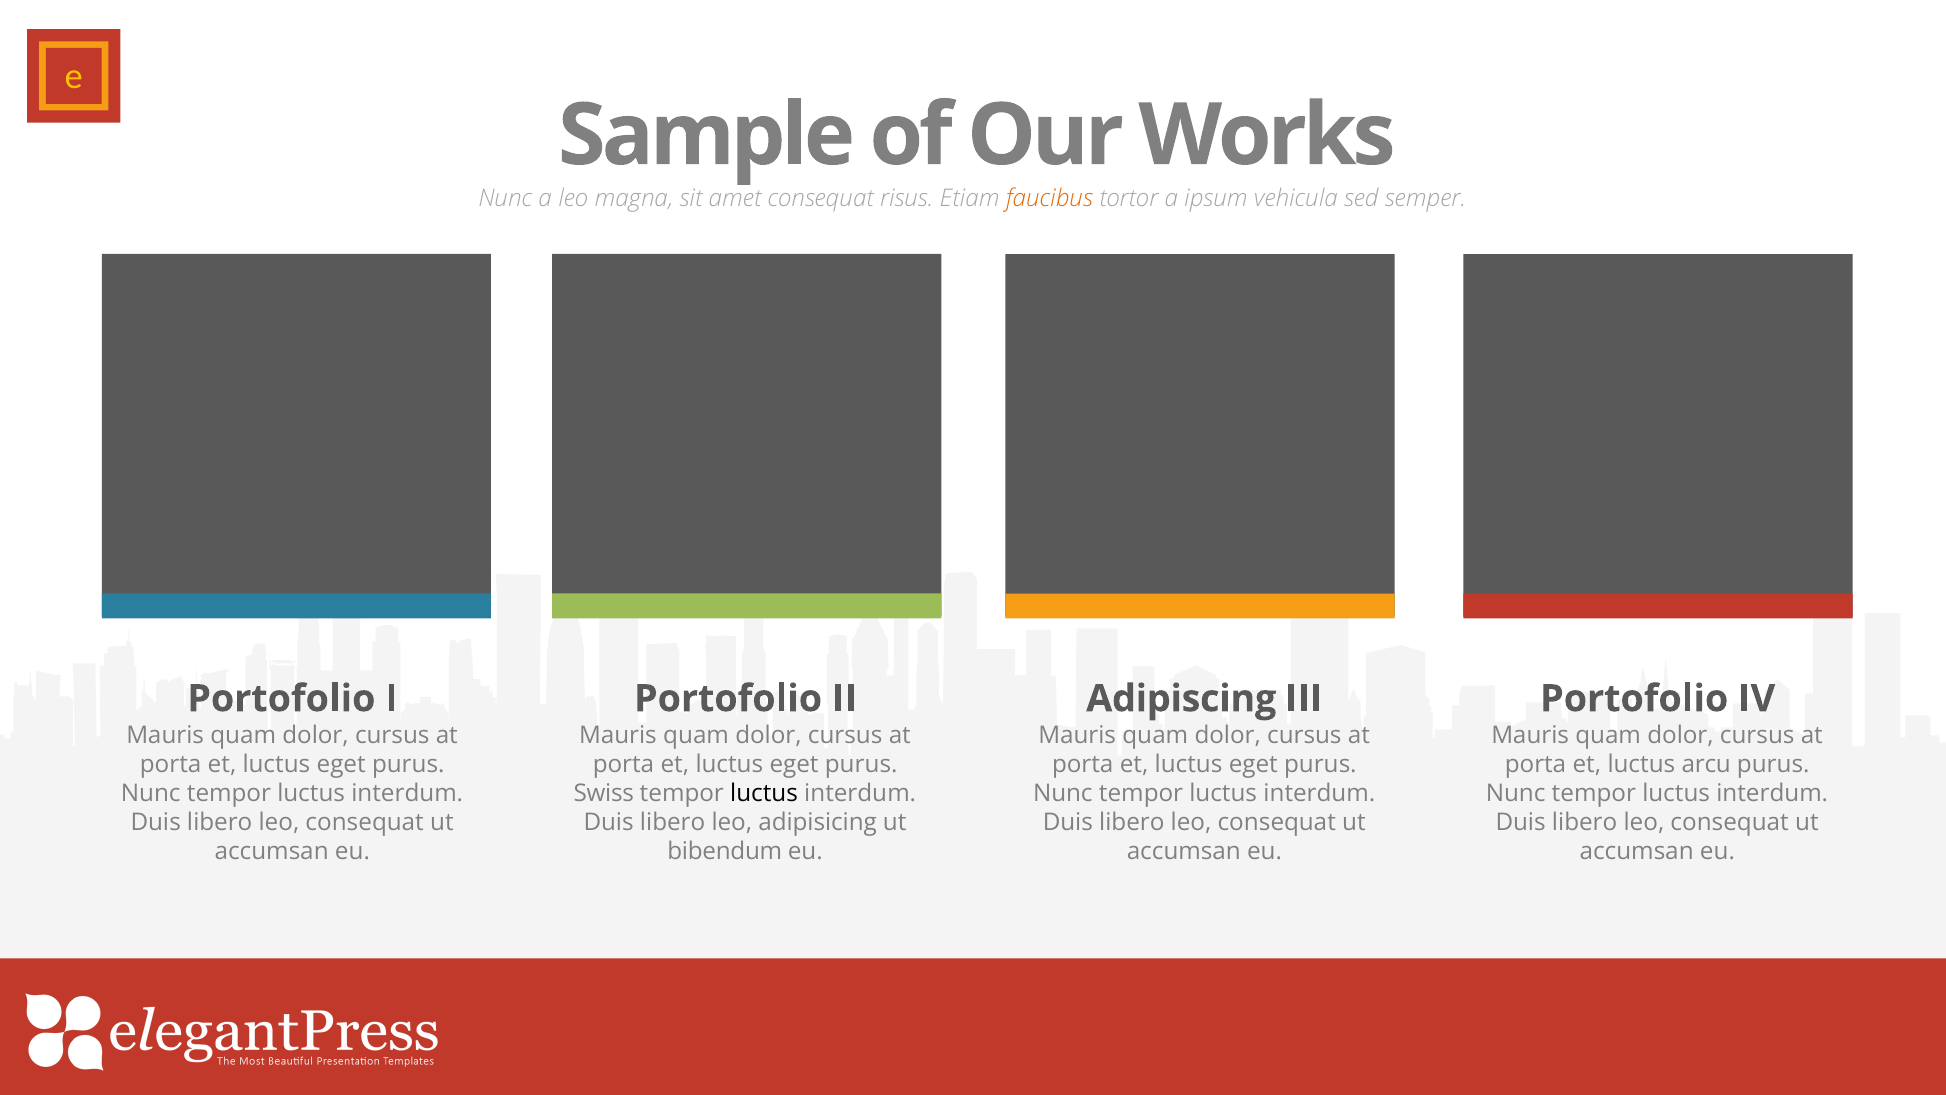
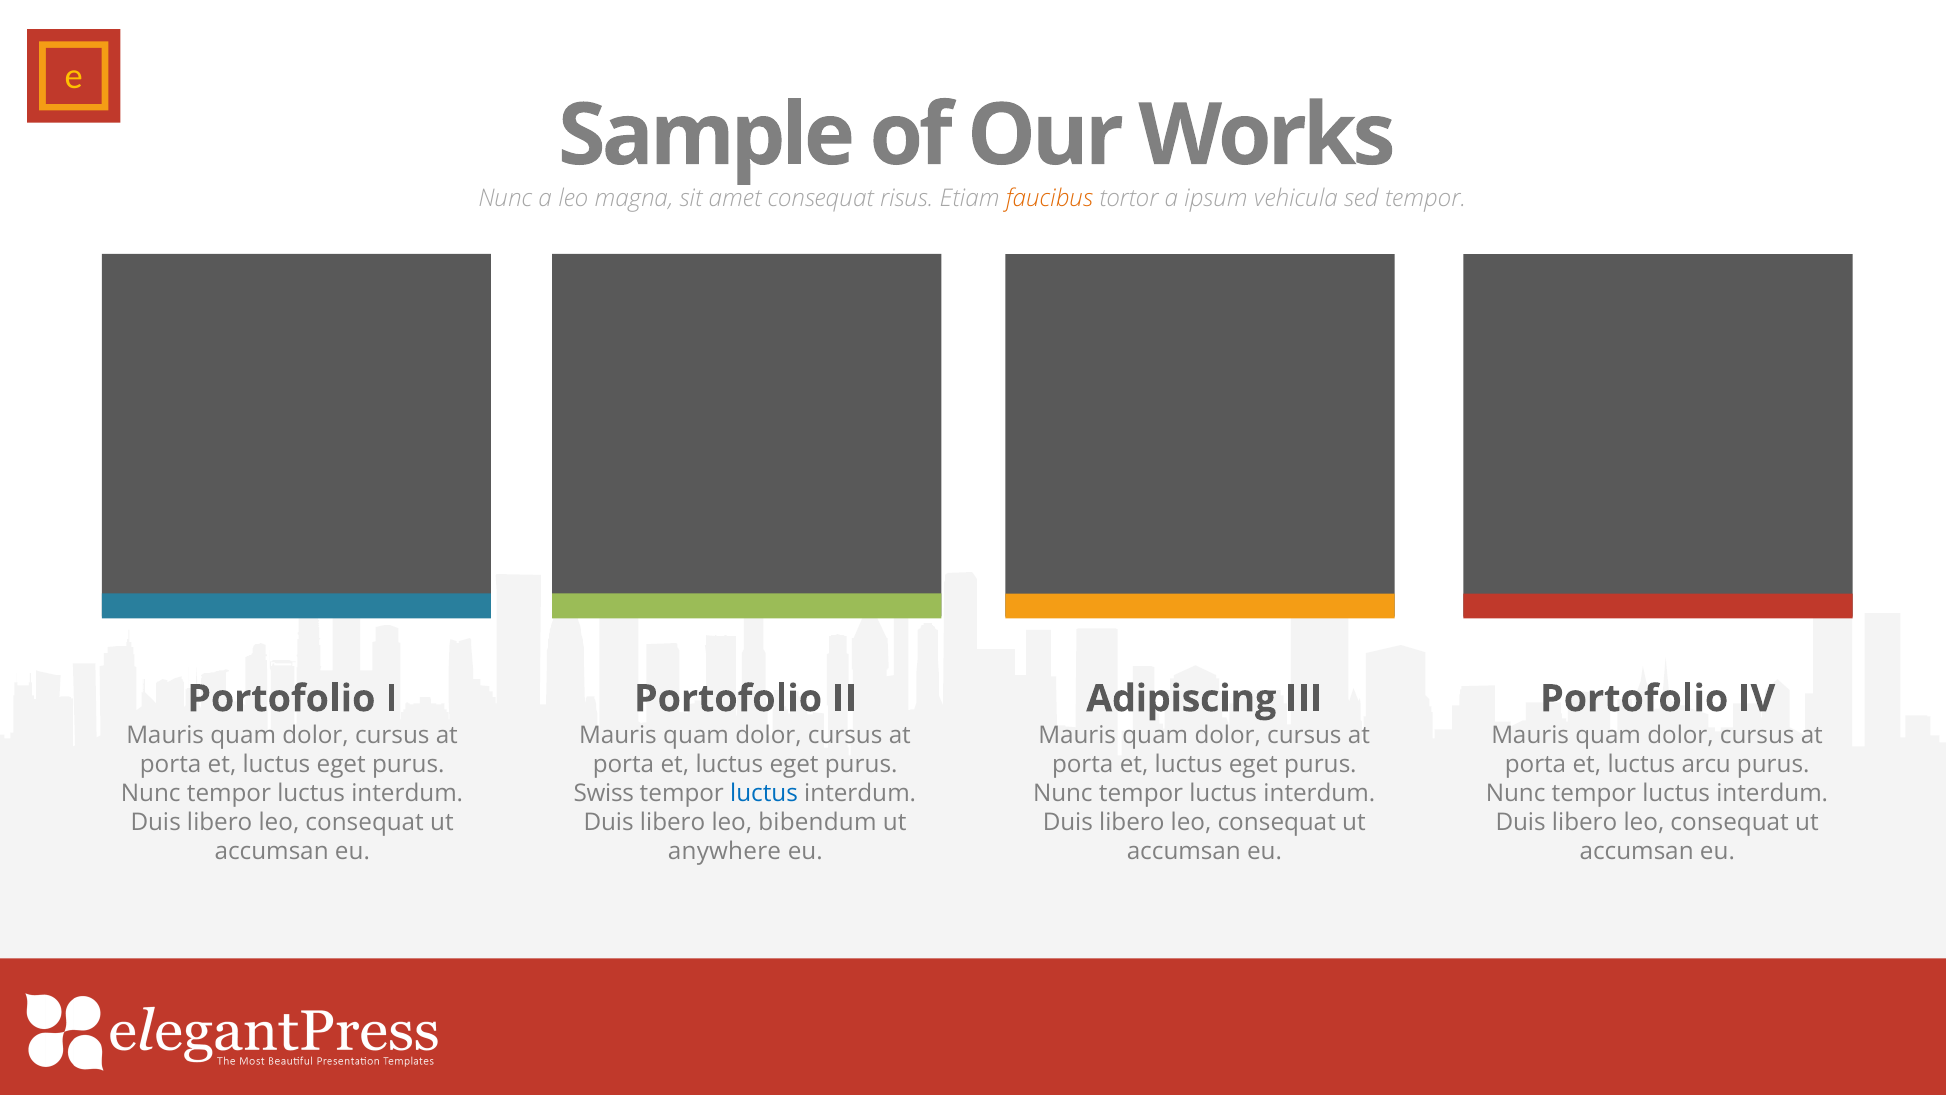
sed semper: semper -> tempor (1425, 199)
luctus colour: black -> blue (764, 793)
adipisicing: adipisicing -> bibendum (817, 822)
bibendum: bibendum -> anywhere (724, 852)
